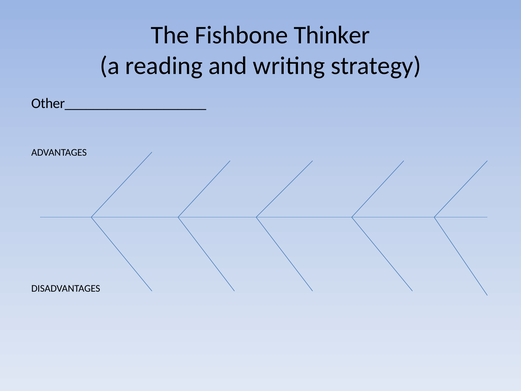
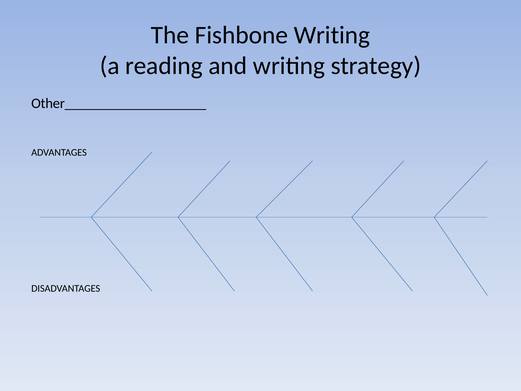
Fishbone Thinker: Thinker -> Writing (332, 35)
